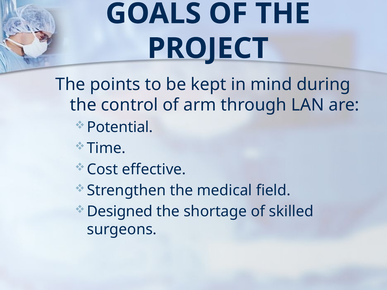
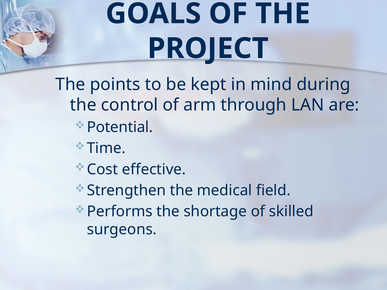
Designed: Designed -> Performs (120, 212)
